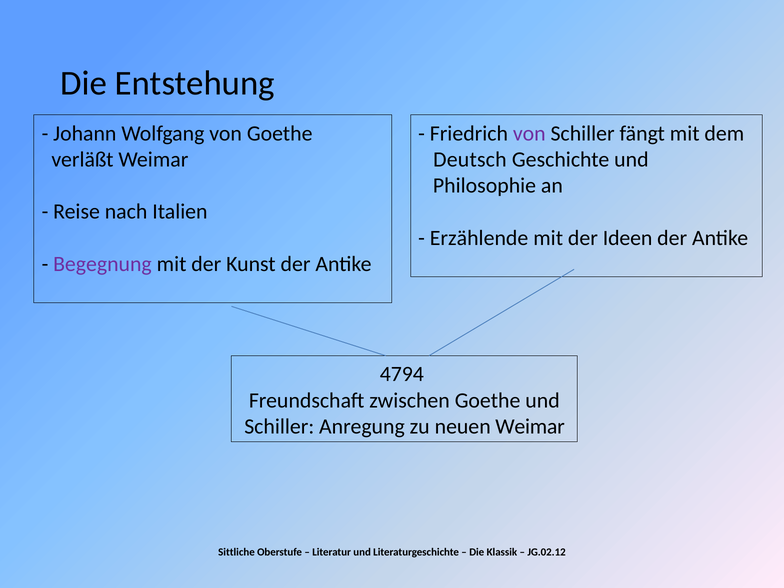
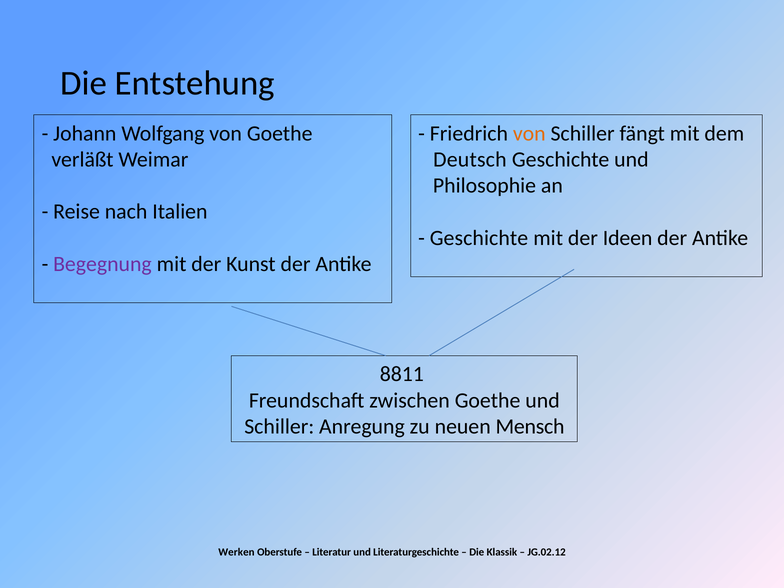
von colour: purple -> orange (529, 133)
Erzählende: Erzählende -> Geschichte (479, 238)
4794: 4794 -> 8811 (402, 374)
neuen Weimar: Weimar -> Mensch (530, 426)
Sittliche: Sittliche -> Werken (236, 552)
